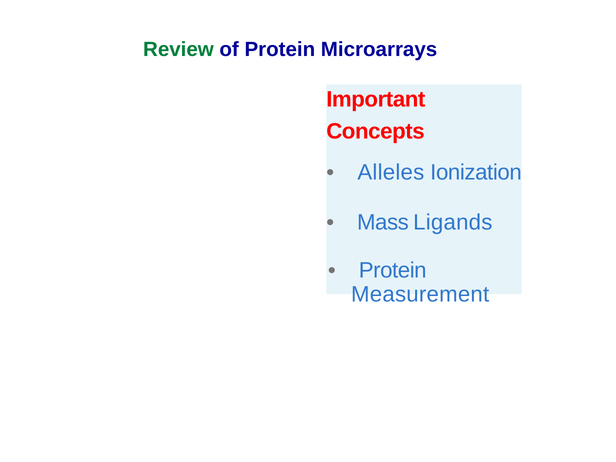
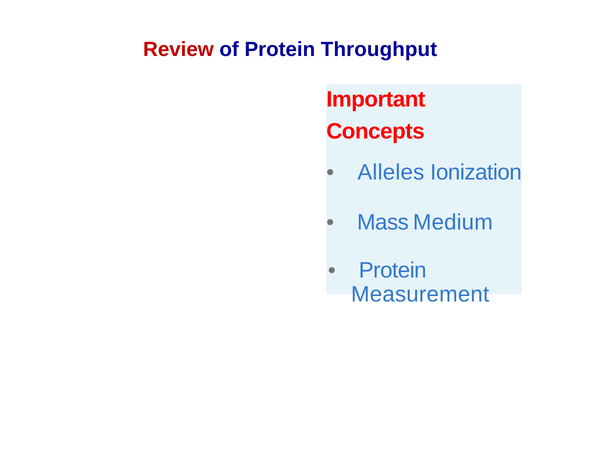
Review colour: green -> red (178, 50)
Microarrays: Microarrays -> Throughput (379, 50)
Ligands: Ligands -> Medium (453, 223)
